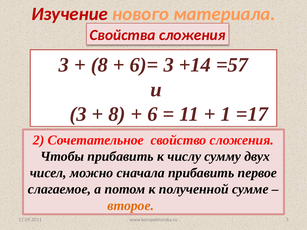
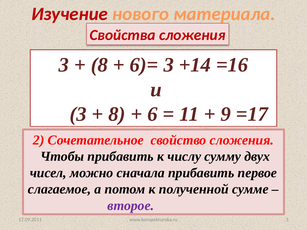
=57: =57 -> =16 (232, 65)
1: 1 -> 9 (226, 114)
второе colour: orange -> purple (131, 206)
